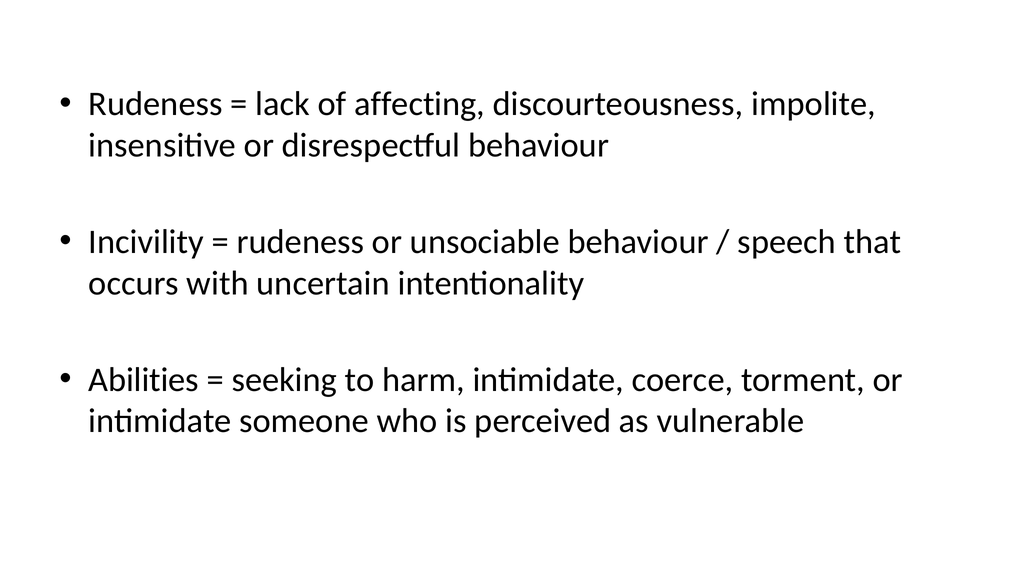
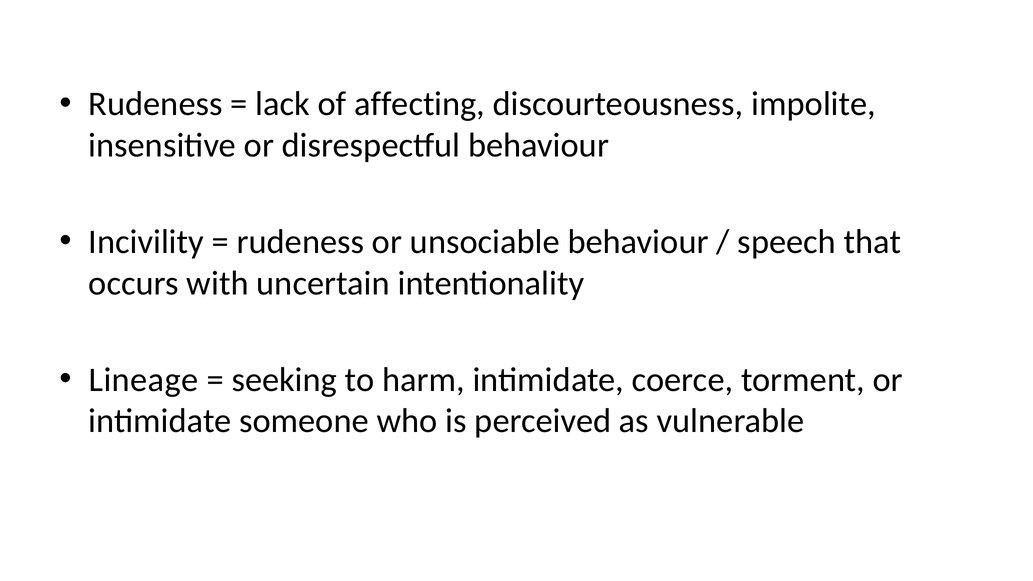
Abilities: Abilities -> Lineage (143, 380)
